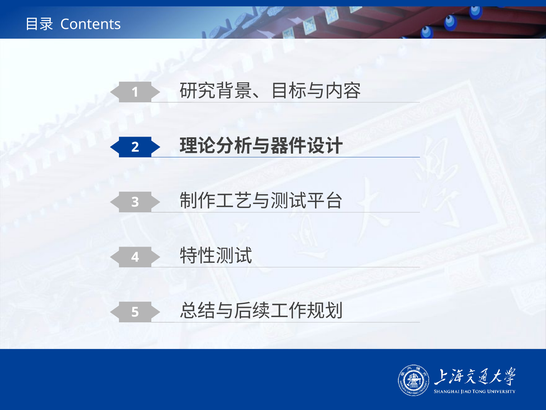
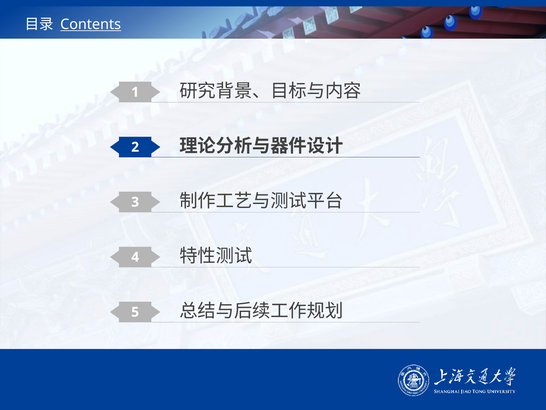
Contents underline: none -> present (91, 24)
